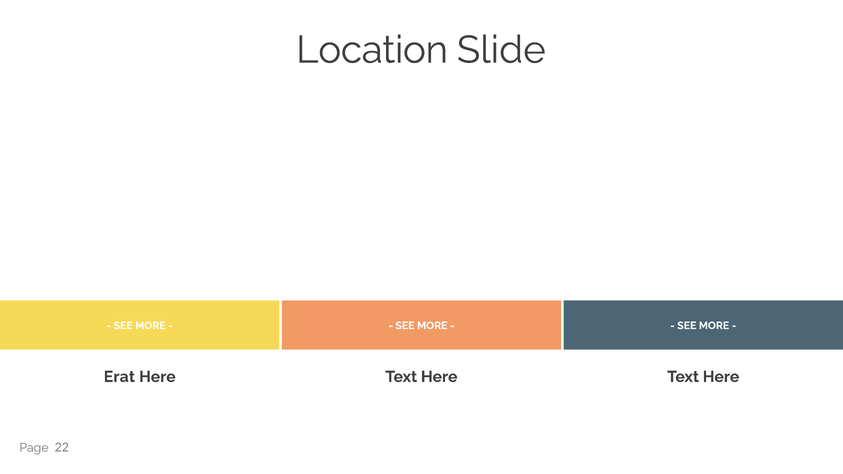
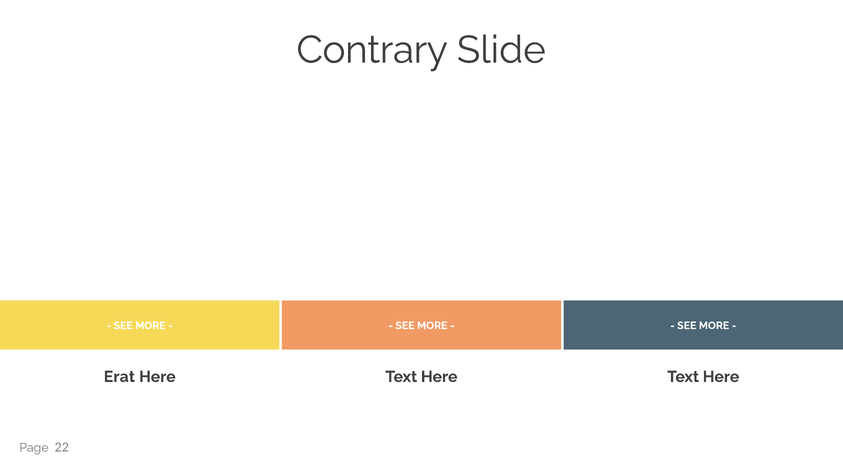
Location: Location -> Contrary (372, 50)
